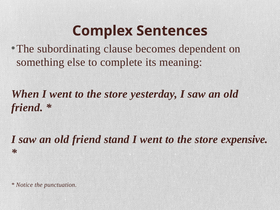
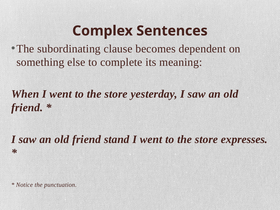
expensive: expensive -> expresses (244, 139)
